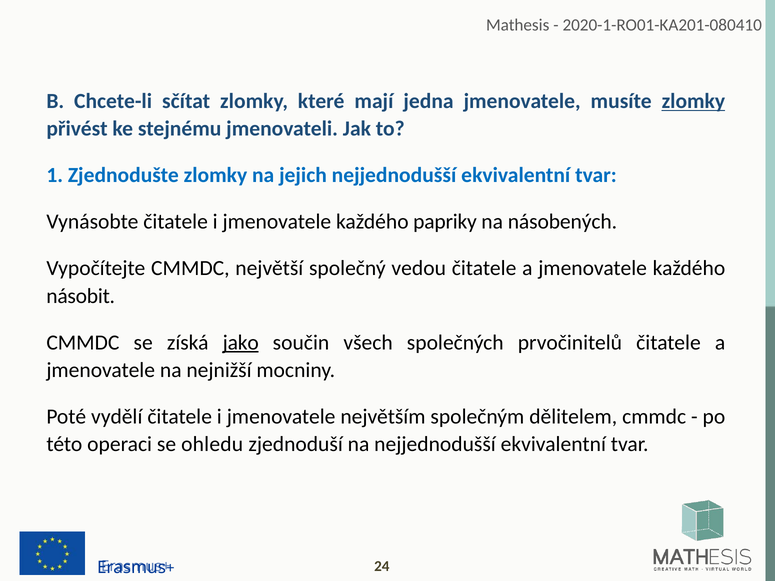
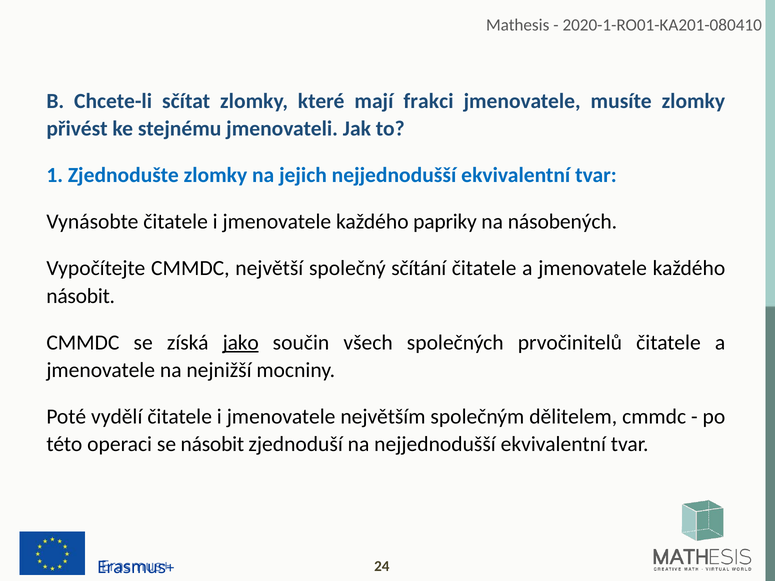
jedna: jedna -> frakci (428, 101)
zlomky underline: present -> none (693, 101)
vedou: vedou -> sčítání (419, 269)
se ohledu: ohledu -> násobit (212, 444)
